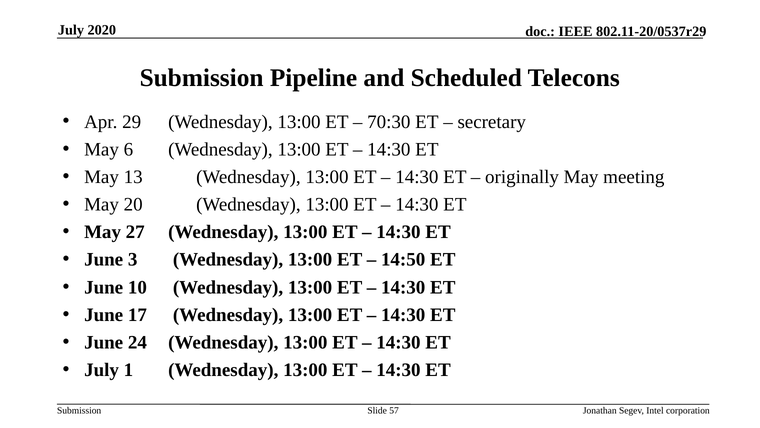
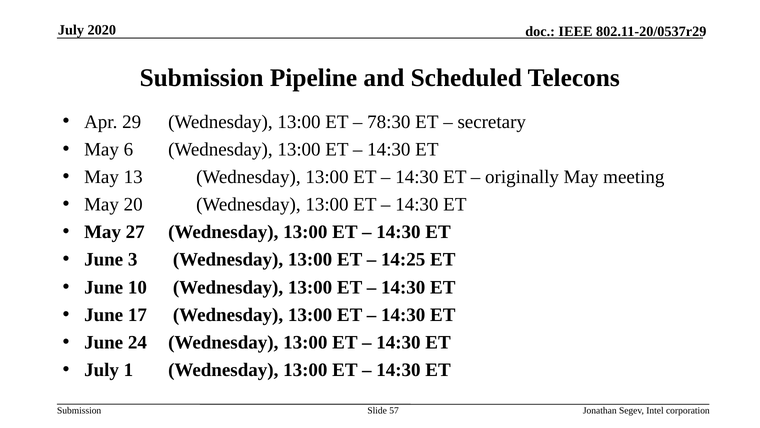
70:30: 70:30 -> 78:30 (389, 122)
14:50: 14:50 -> 14:25 (403, 259)
